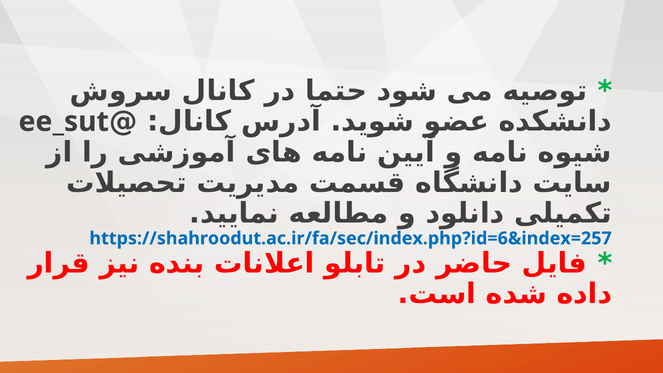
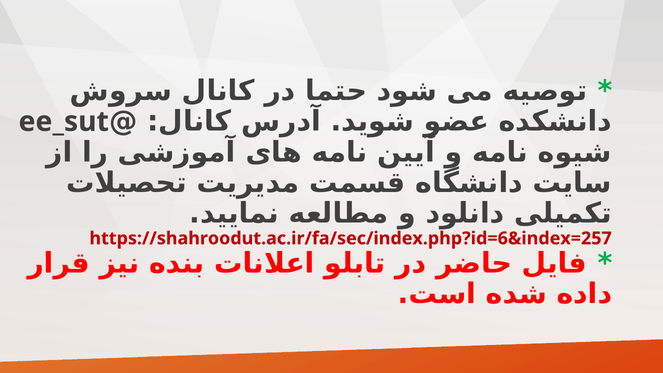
https://shahroodut.ac.ir/fa/sec/index.php?id=6&index=257 colour: blue -> red (351, 238)
